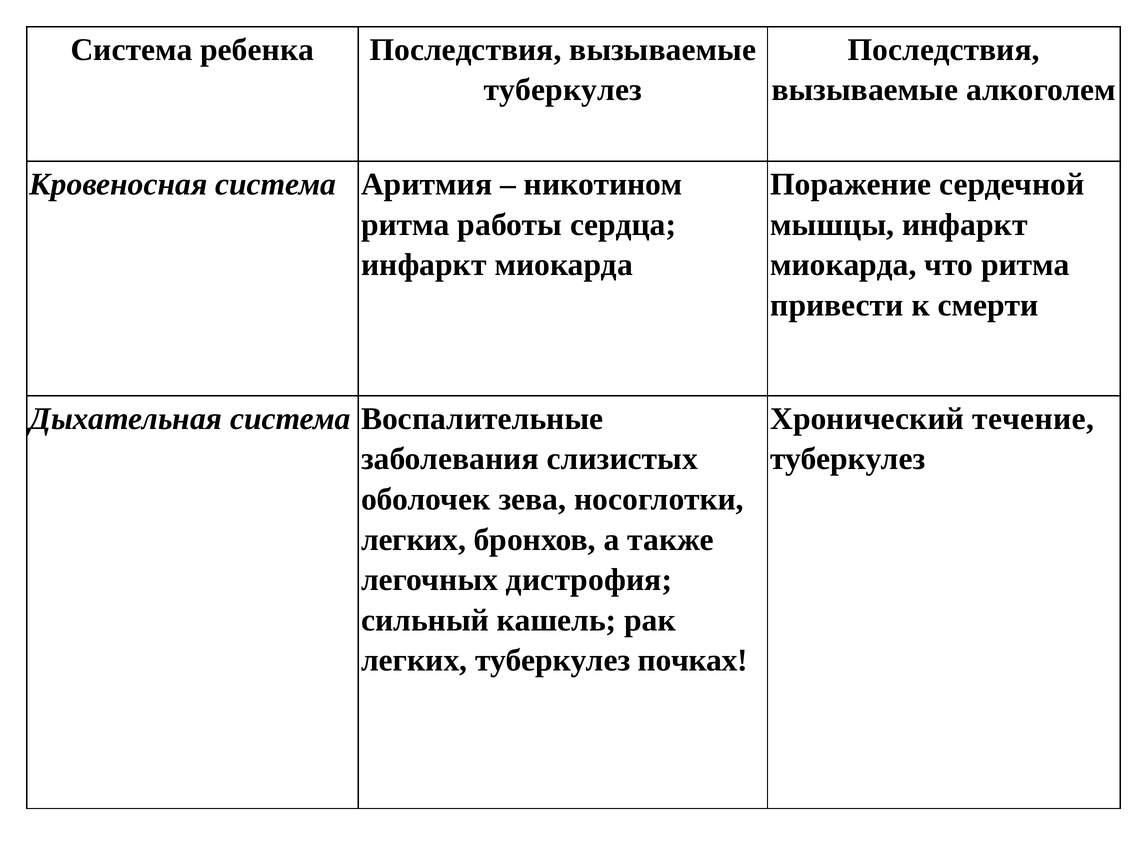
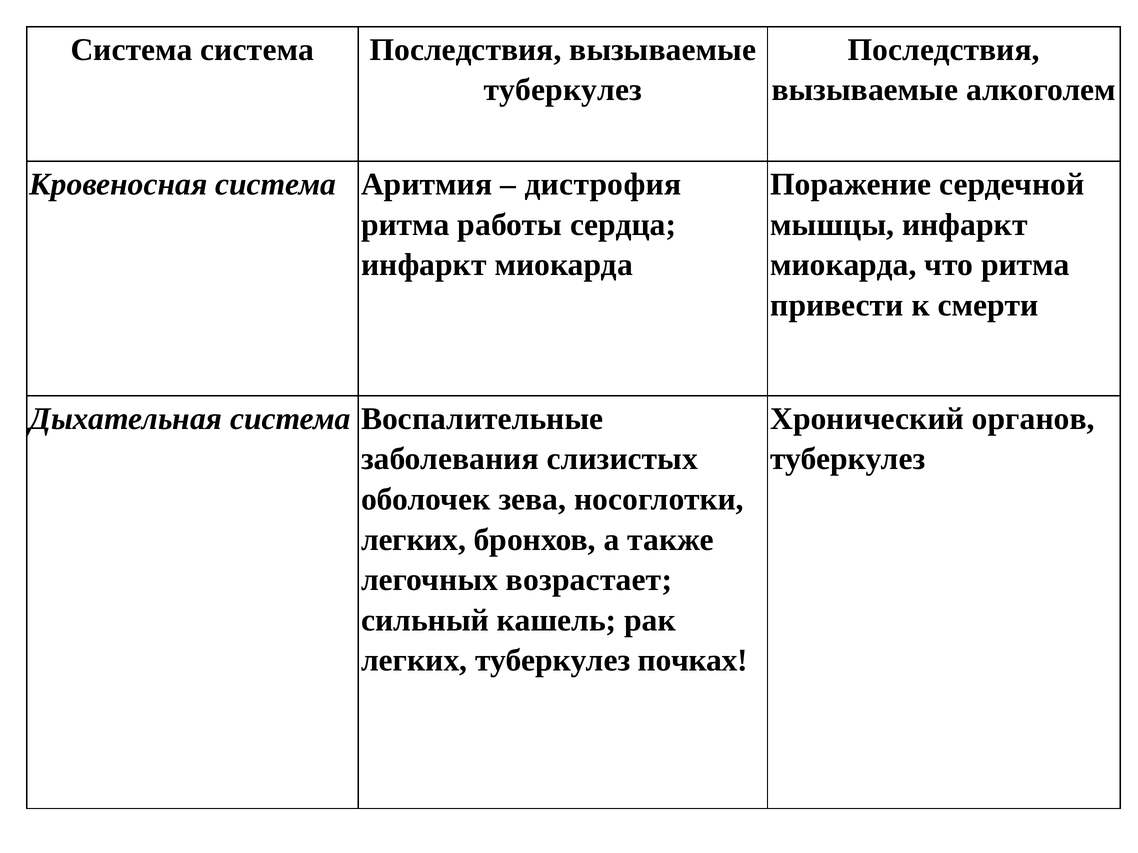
Система ребенка: ребенка -> система (257, 50)
никотином: никотином -> дистрофия (603, 185)
течение: течение -> органов (1033, 419)
дистрофия: дистрофия -> возрастает (589, 580)
